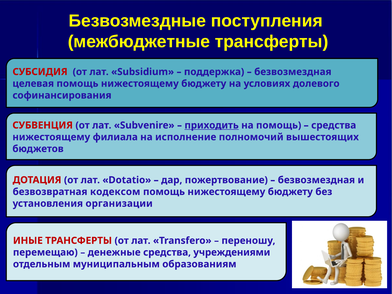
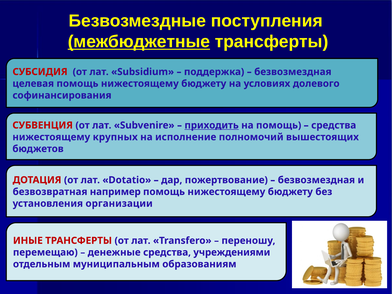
межбюджетные underline: none -> present (139, 42)
филиала: филиала -> крупных (115, 137)
кодексом: кодексом -> например (115, 192)
